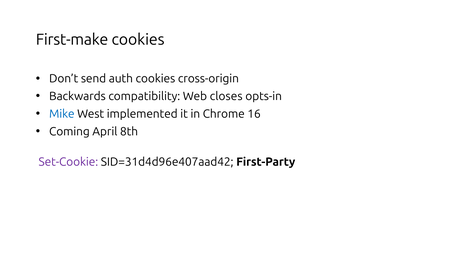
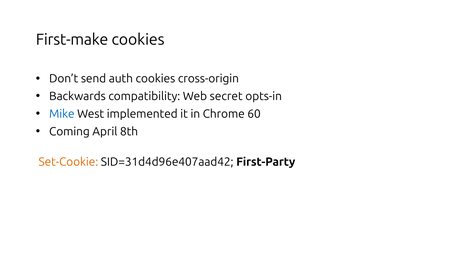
closes: closes -> secret (226, 96)
16: 16 -> 60 (254, 114)
Set-Cookie colour: purple -> orange (68, 162)
